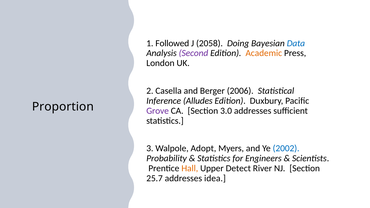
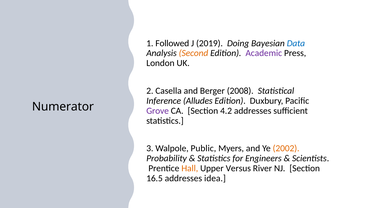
2058: 2058 -> 2019 (210, 43)
Second colour: purple -> orange (194, 53)
Academic colour: orange -> purple (264, 53)
2006: 2006 -> 2008 (240, 91)
Proportion: Proportion -> Numerator (63, 107)
3.0: 3.0 -> 4.2 (226, 111)
Adopt: Adopt -> Public (203, 149)
2002 colour: blue -> orange (286, 149)
Detect: Detect -> Versus (238, 169)
25.7: 25.7 -> 16.5 (155, 178)
